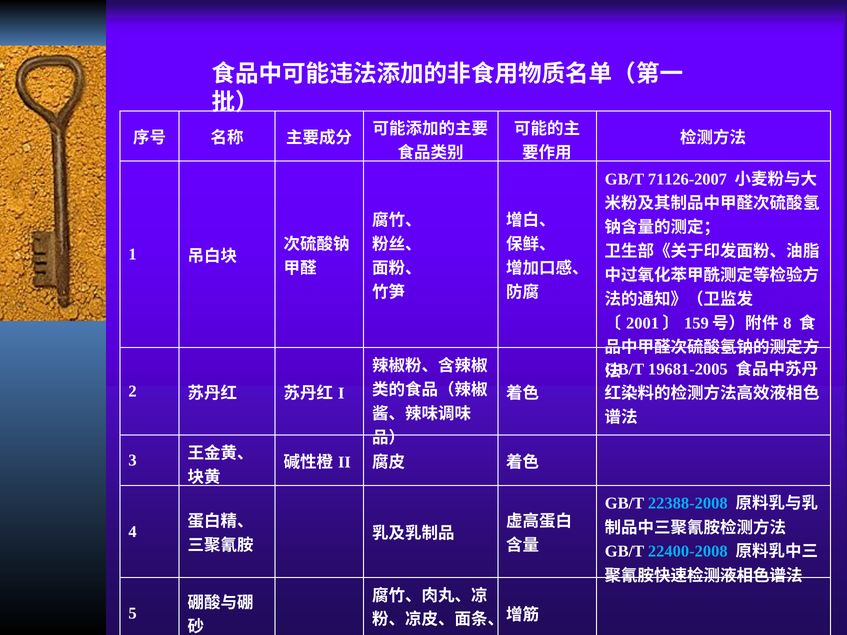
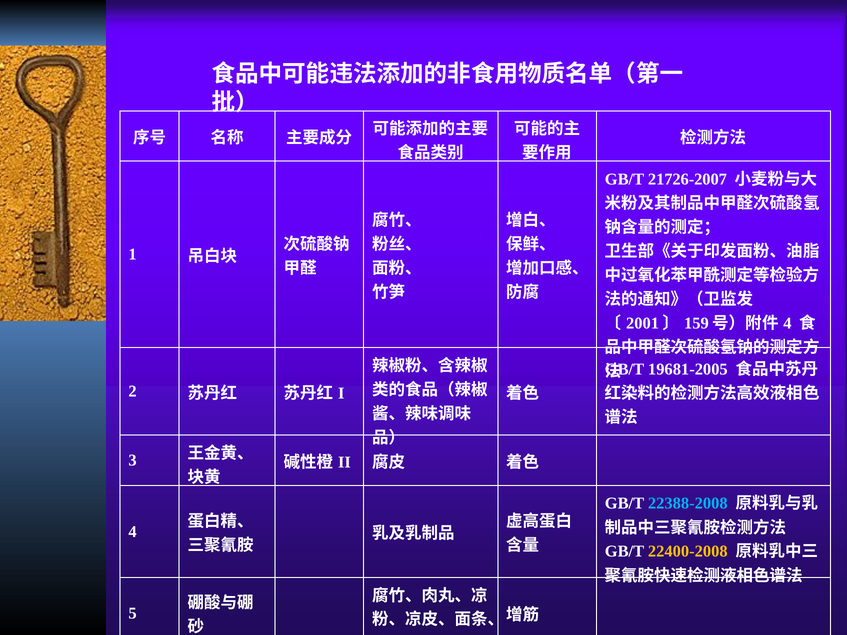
71126-2007: 71126-2007 -> 21726-2007 (687, 179)
8: 8 -> 4 (787, 323)
22400-2008 colour: light blue -> yellow (688, 552)
